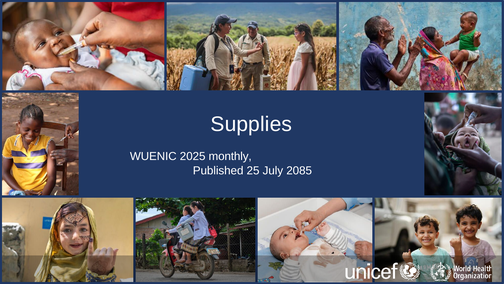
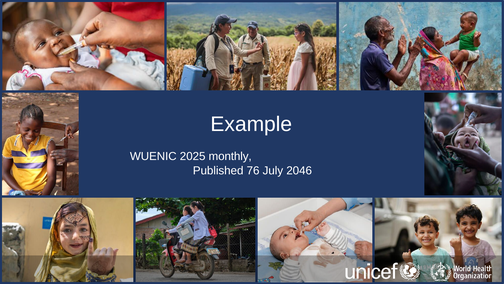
Supplies: Supplies -> Example (251, 124)
25: 25 -> 76 (253, 170)
2085: 2085 -> 2046 (299, 170)
